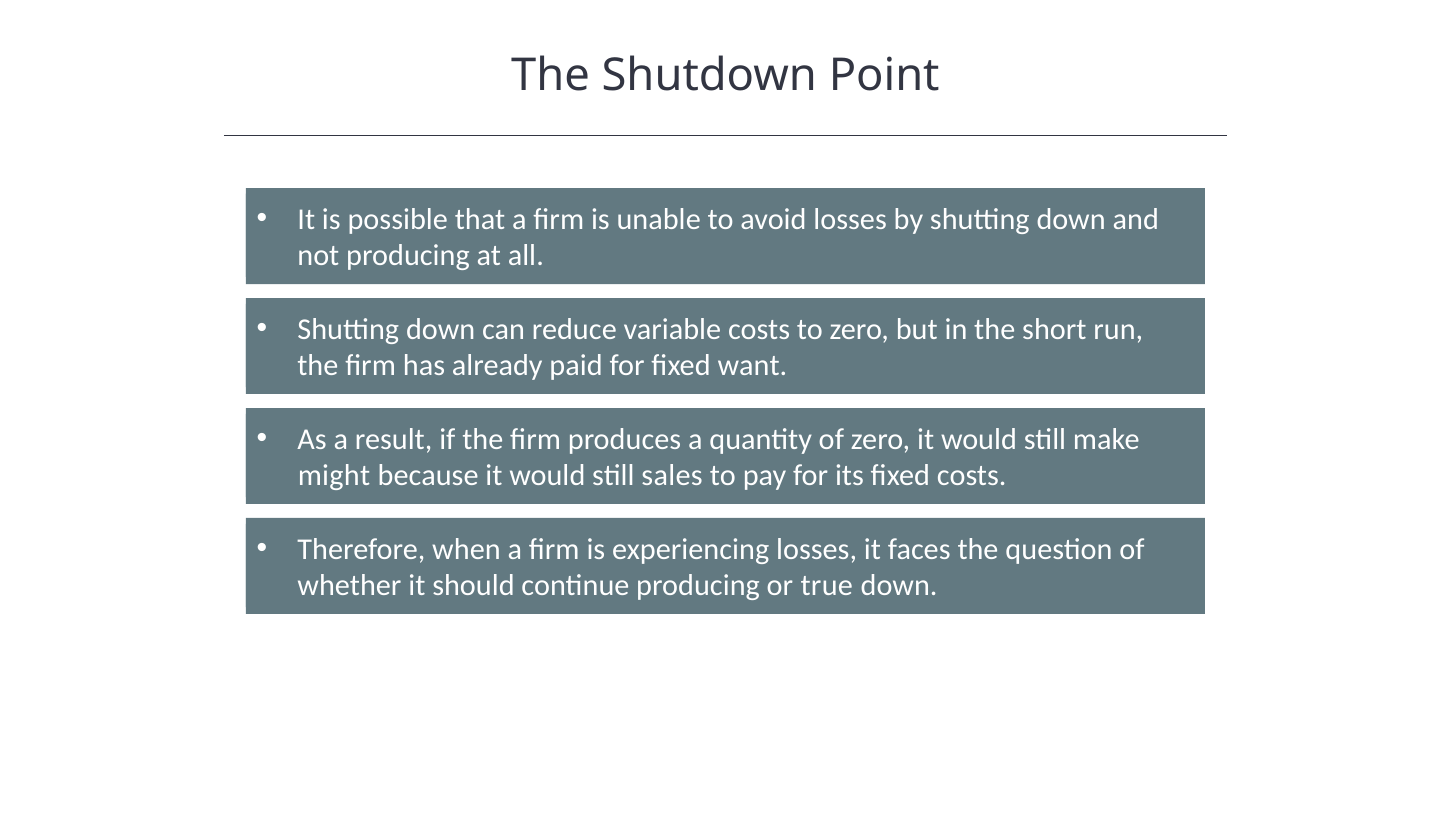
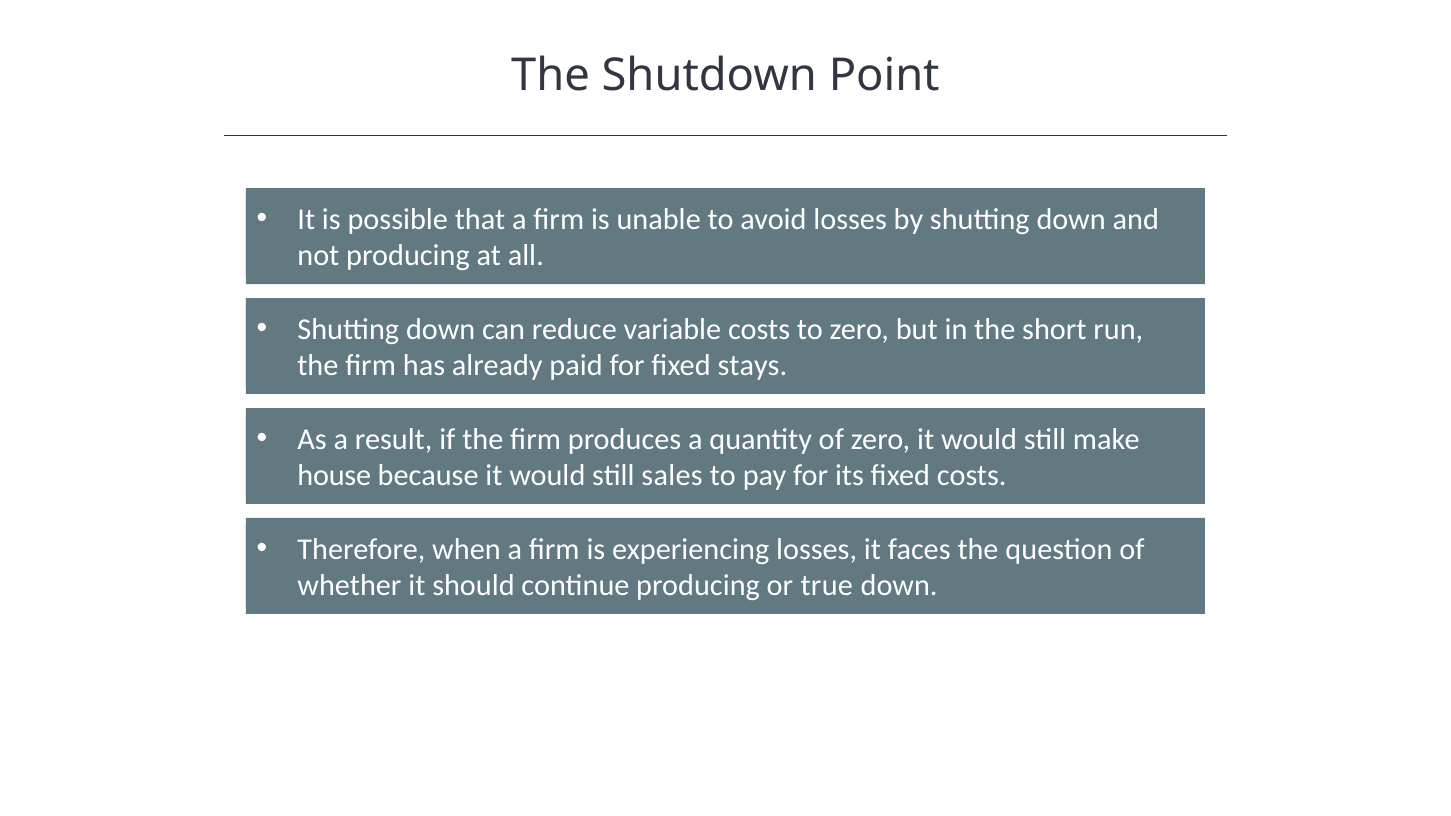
want: want -> stays (752, 366)
might: might -> house (334, 476)
